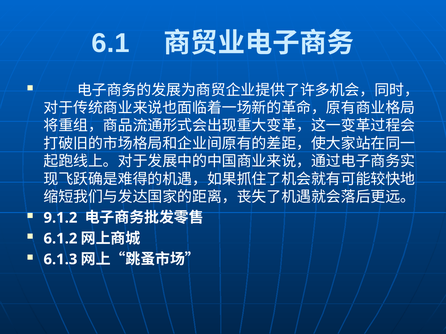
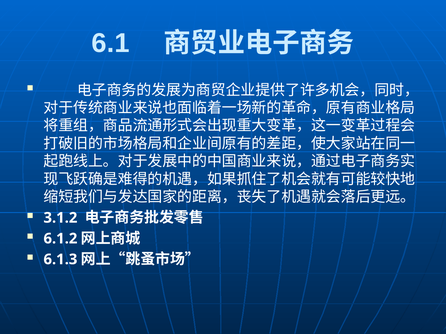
9.1.2: 9.1.2 -> 3.1.2 (60, 218)
